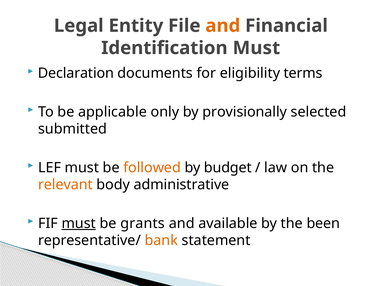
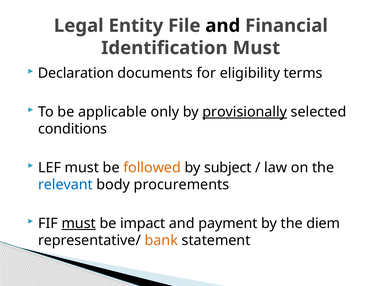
and colour: orange -> black (223, 26)
provisionally underline: none -> present (245, 112)
submitted: submitted -> conditions (73, 129)
budget: budget -> subject (228, 168)
relevant colour: orange -> blue (65, 185)
administrative: administrative -> procurements (181, 185)
grants: grants -> impact (143, 224)
available: available -> payment (228, 224)
been: been -> diem (323, 224)
